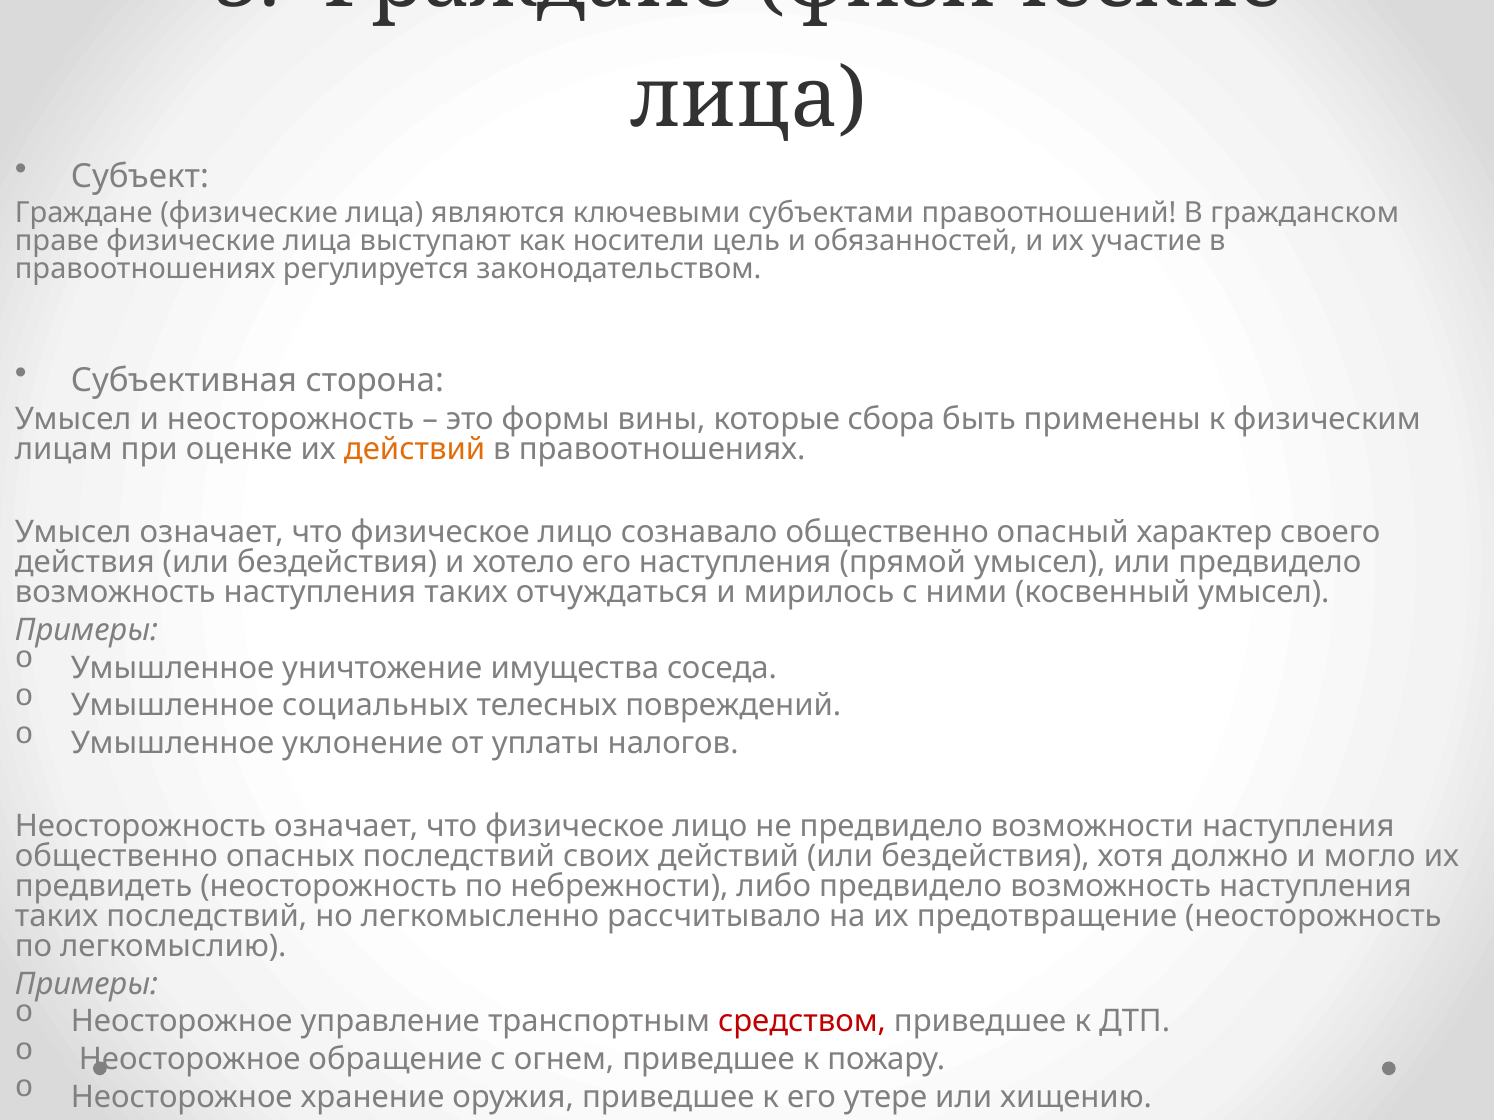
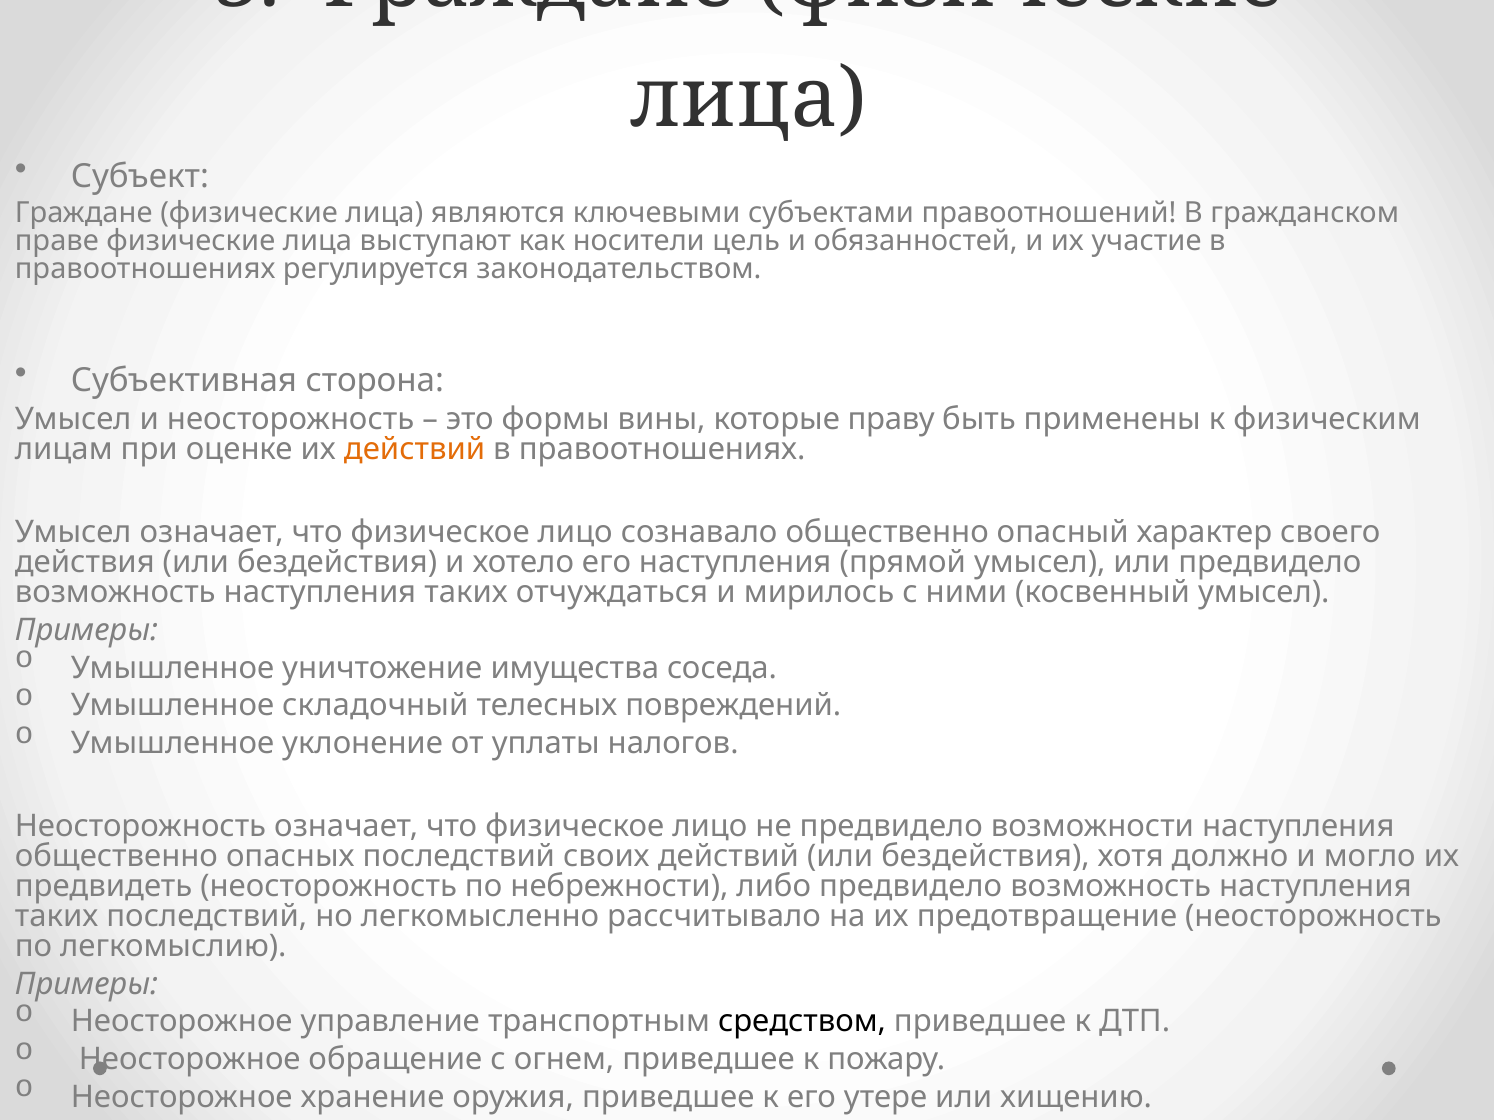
сбора: сбора -> праву (891, 420)
социальных: социальных -> складочный (375, 706)
средством colour: red -> black (802, 1022)
